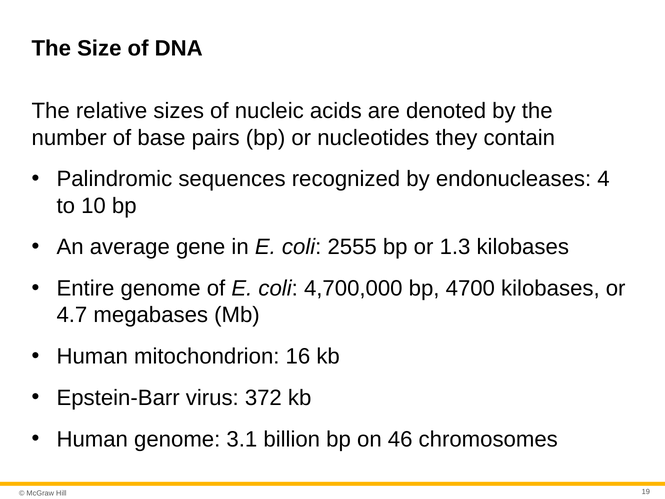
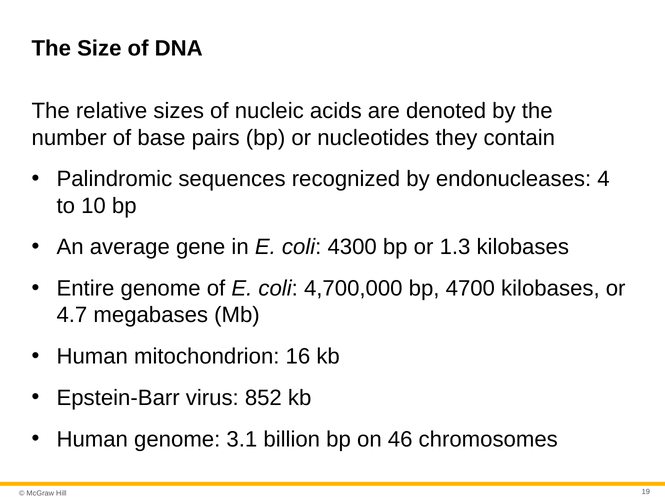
2555: 2555 -> 4300 (352, 247)
372: 372 -> 852 (263, 398)
